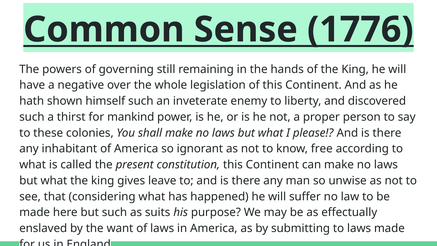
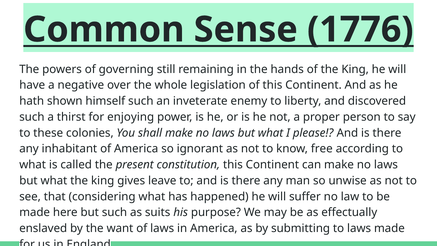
mankind: mankind -> enjoying (131, 117)
